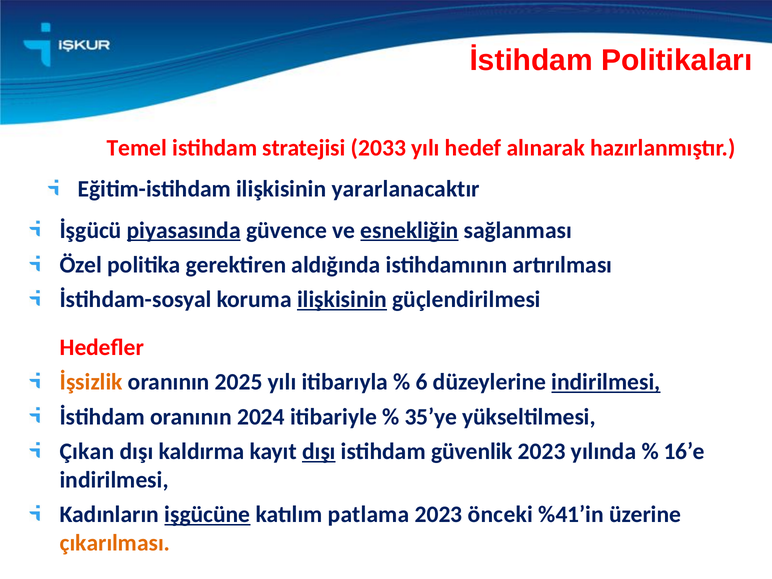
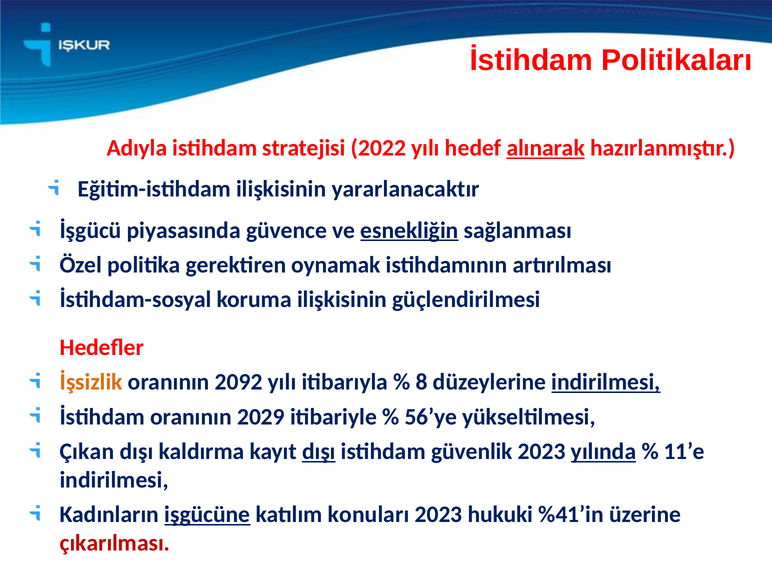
Temel: Temel -> Adıyla (137, 148)
2033: 2033 -> 2022 (378, 148)
alınarak underline: none -> present (546, 148)
piyasasında underline: present -> none (184, 230)
aldığında: aldığında -> oynamak (336, 265)
ilişkisinin underline: present -> none (342, 300)
2025: 2025 -> 2092 (239, 382)
6: 6 -> 8 (422, 382)
2024: 2024 -> 2029 (261, 417)
35’ye: 35’ye -> 56’ye (431, 417)
yılında underline: none -> present (604, 452)
16’e: 16’e -> 11’e (684, 452)
patlama: patlama -> konuları (369, 515)
önceki: önceki -> hukuki (500, 515)
çıkarılması colour: orange -> red (115, 543)
